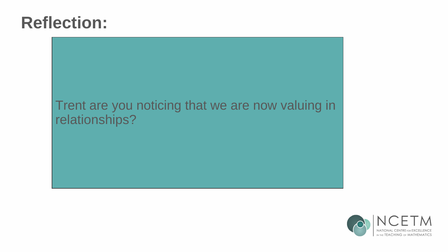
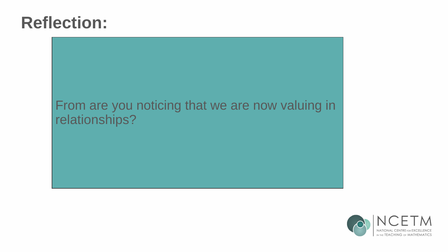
Trent: Trent -> From (71, 106)
